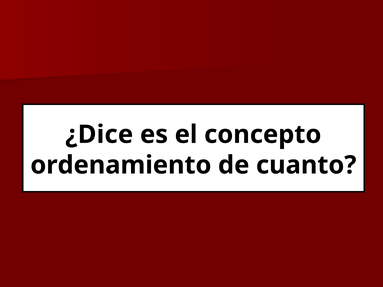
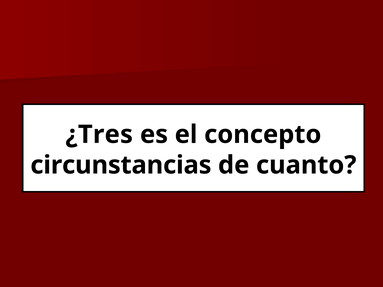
¿Dice: ¿Dice -> ¿Tres (99, 135)
ordenamiento: ordenamiento -> circunstancias (121, 165)
